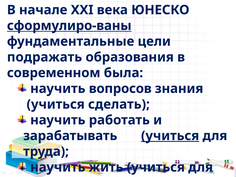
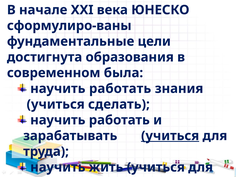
сформулиро-ваны underline: present -> none (69, 26)
подражать: подражать -> достигнута (45, 57)
вопросов: вопросов -> работать (120, 89)
